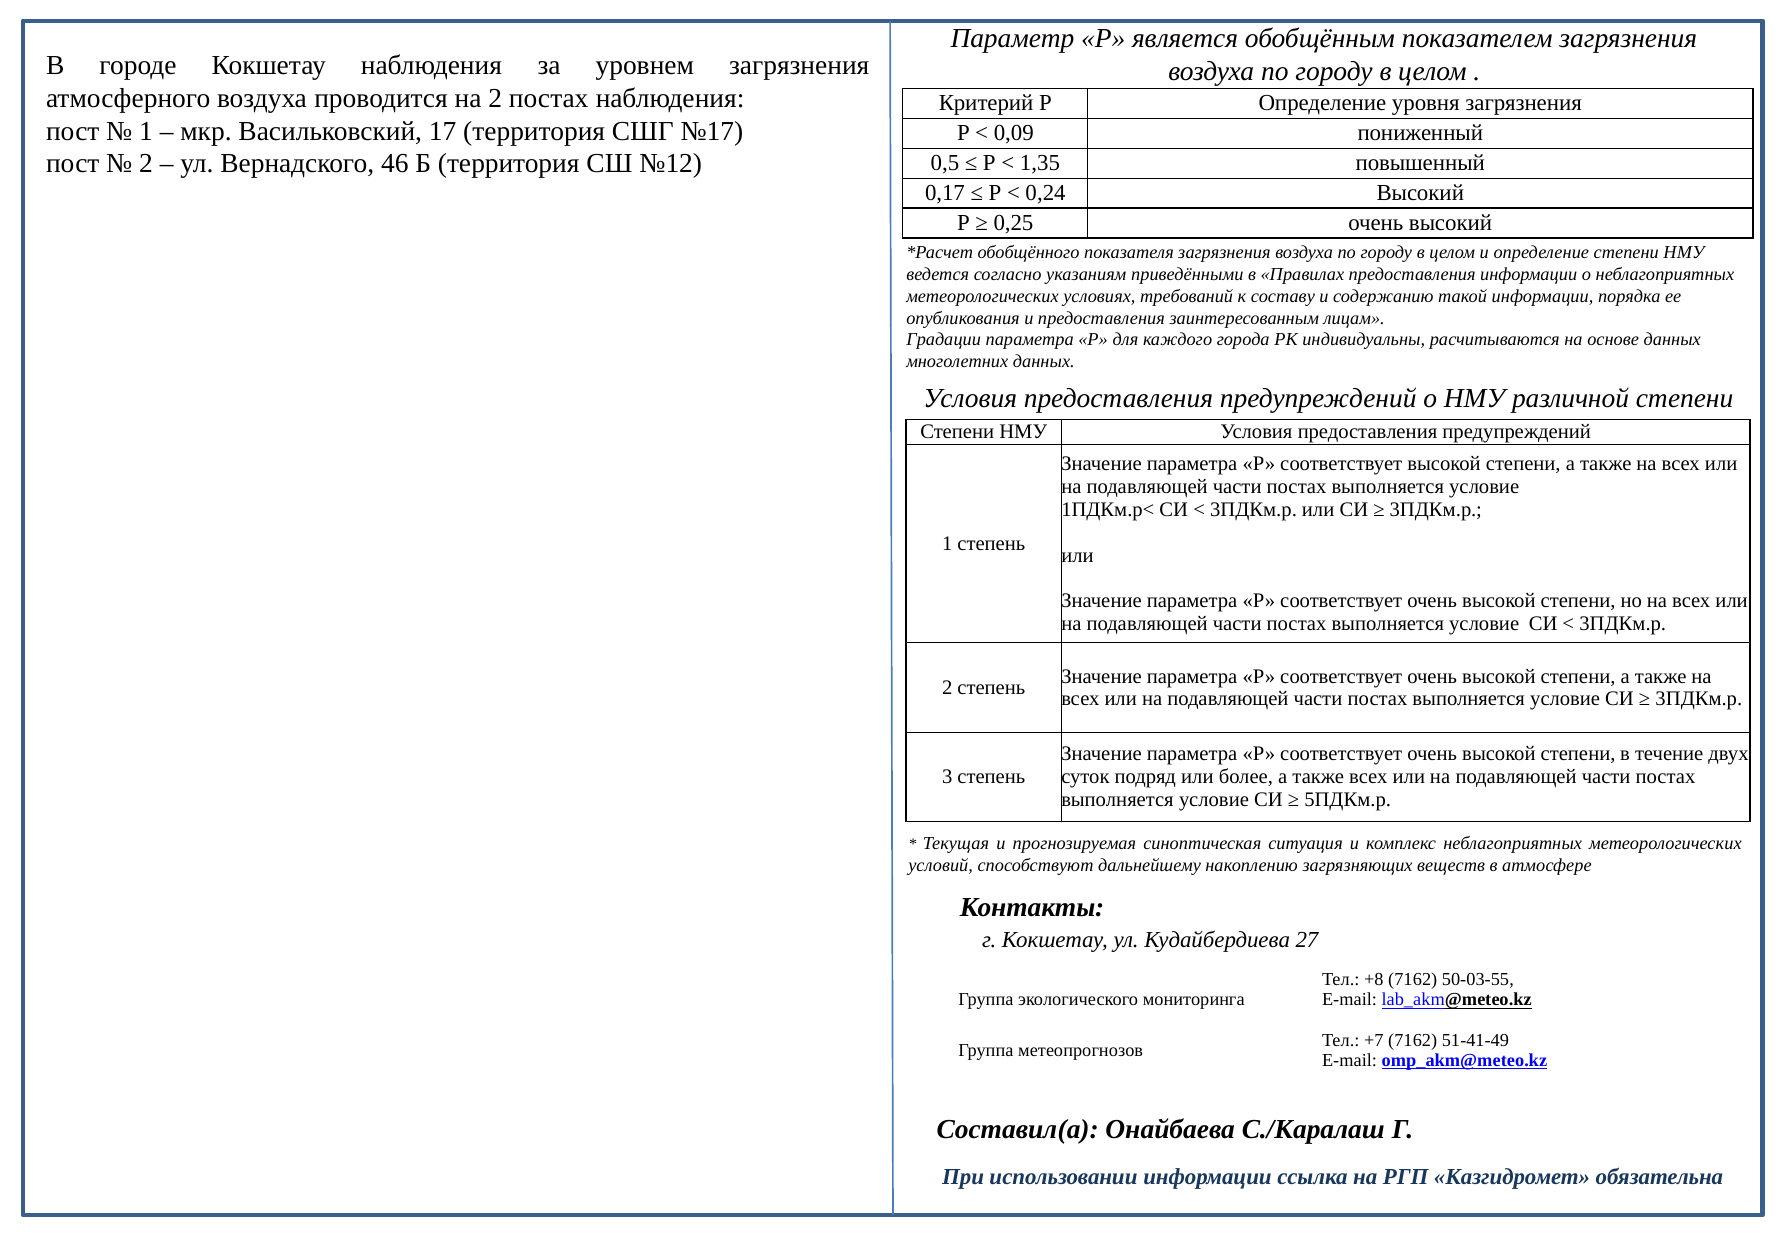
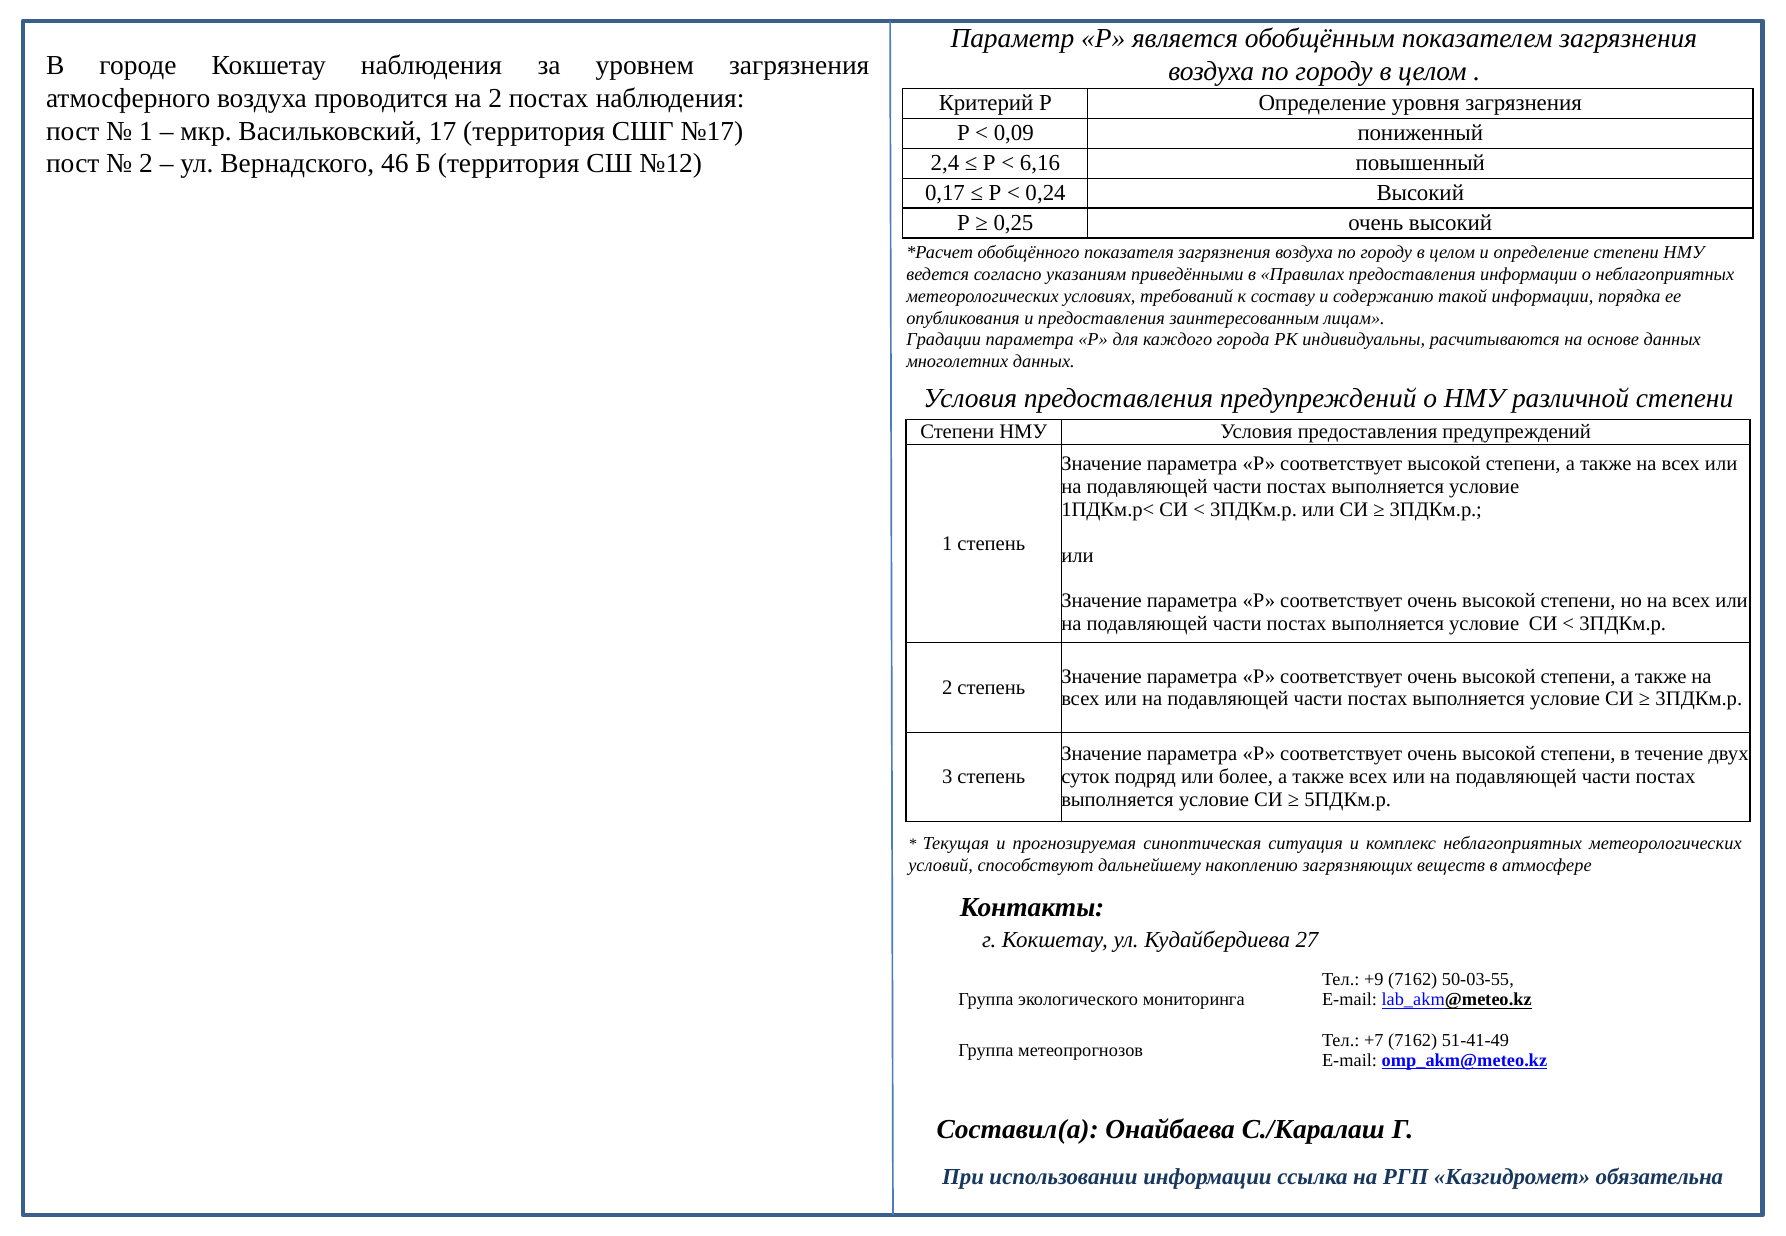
0,5: 0,5 -> 2,4 (945, 163)
1,35: 1,35 -> 6,16 (1040, 163)
+8: +8 -> +9 (1374, 980)
